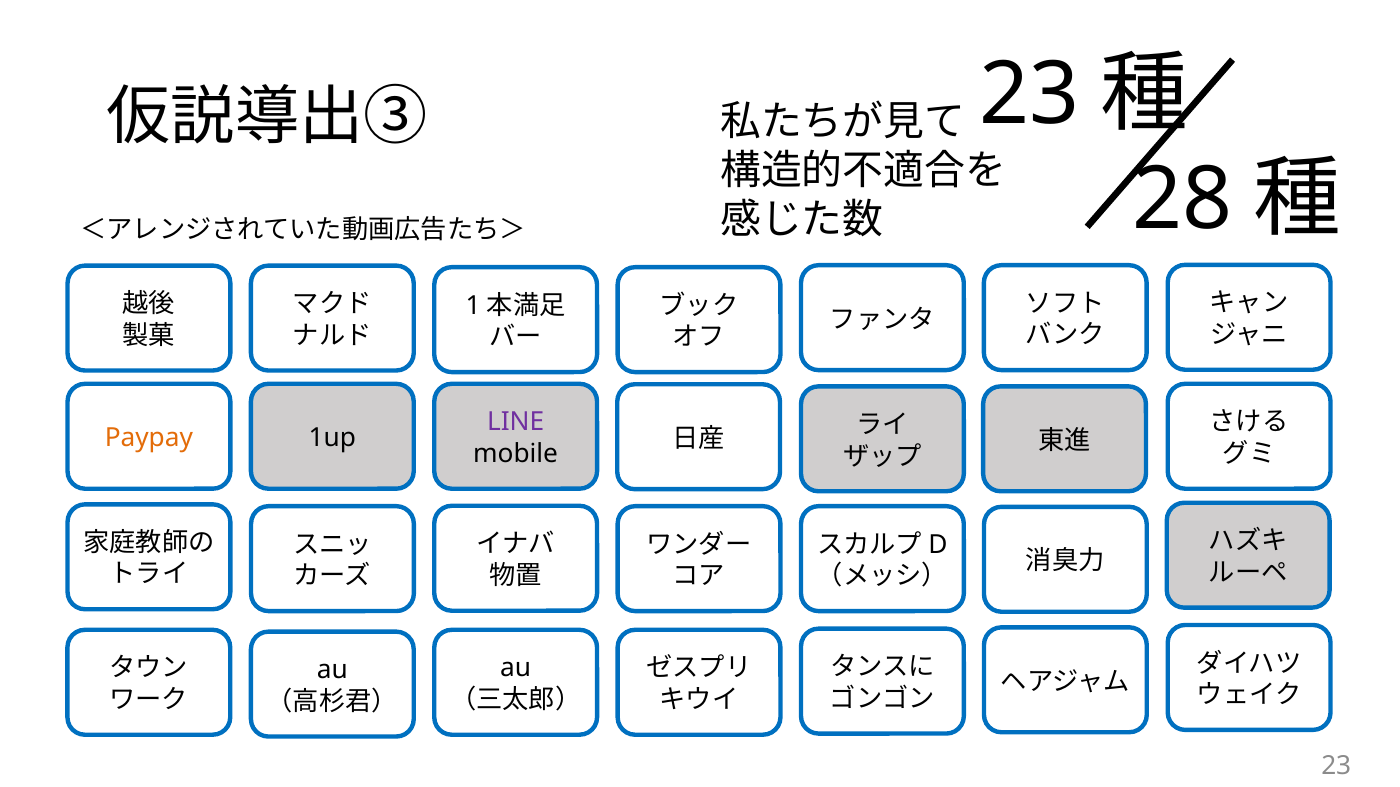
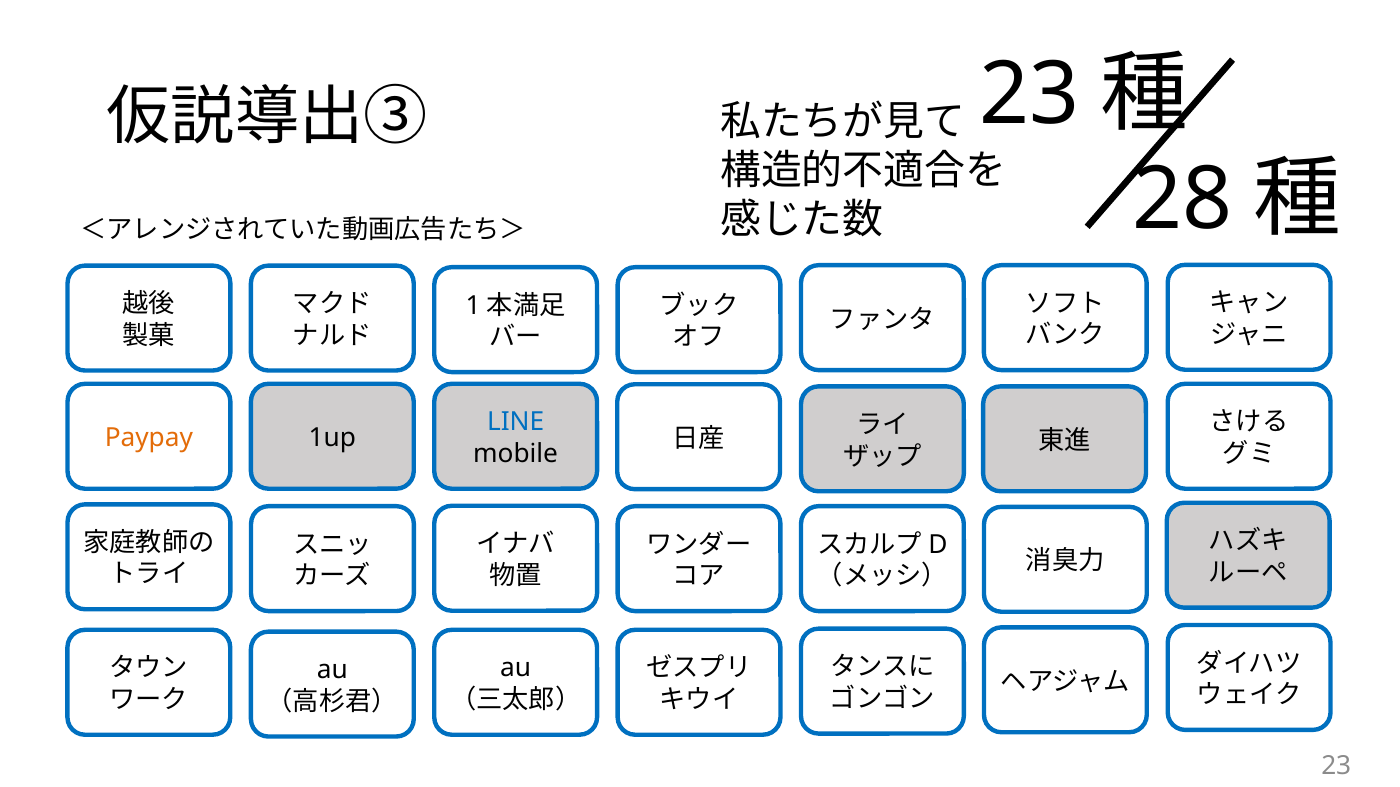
LINE colour: purple -> blue (516, 423)
